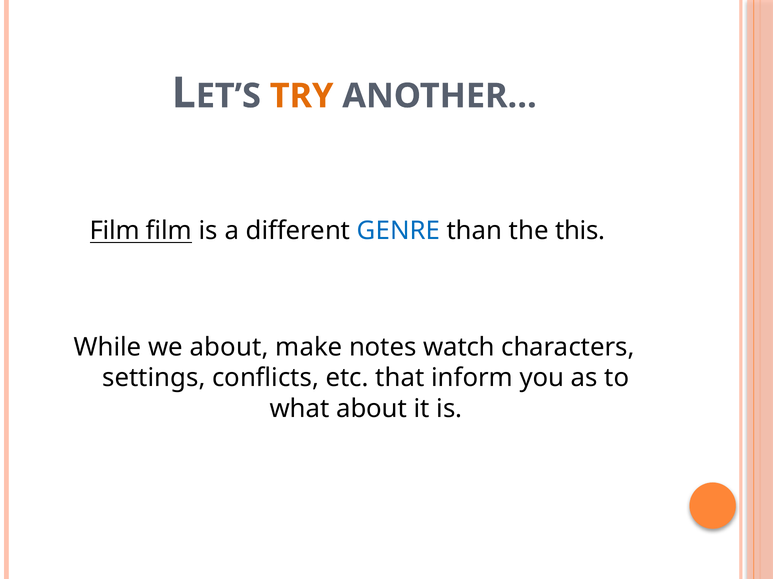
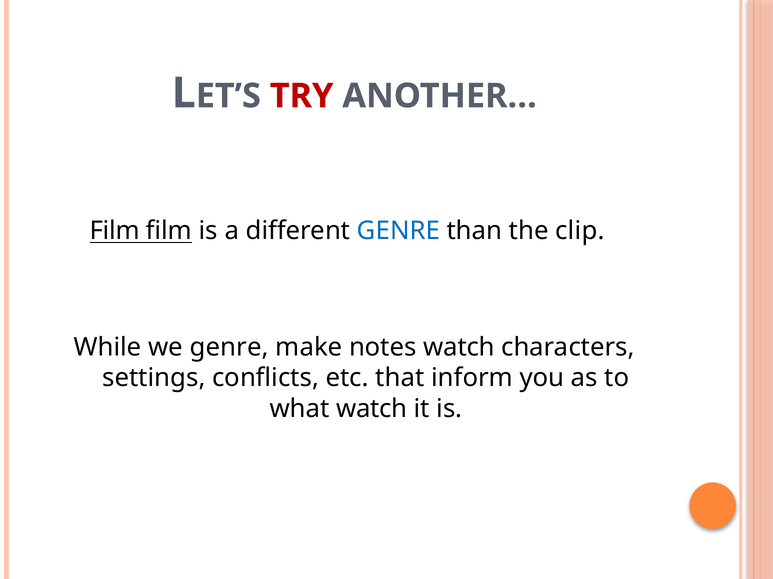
TRY colour: orange -> red (302, 96)
this: this -> clip (580, 231)
we about: about -> genre (229, 347)
what about: about -> watch (372, 409)
